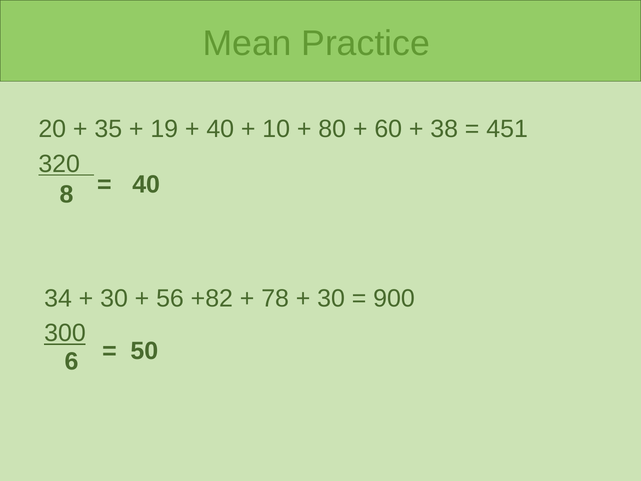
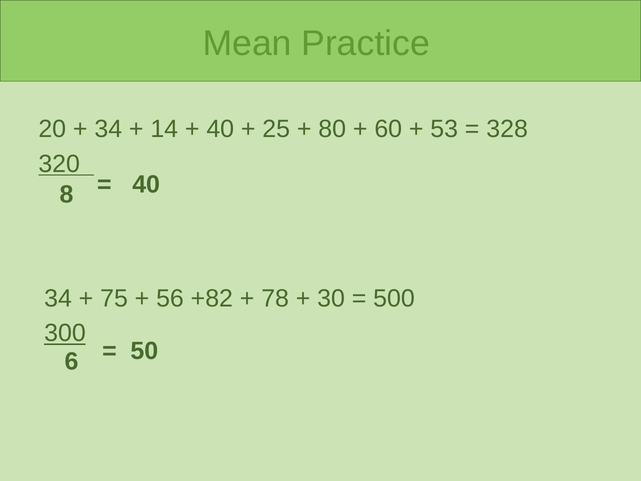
35: 35 -> 34 (108, 129)
19: 19 -> 14 (164, 129)
10: 10 -> 25 (276, 129)
38: 38 -> 53 (444, 129)
451: 451 -> 328 (507, 129)
30: 30 -> 75 (114, 298)
900: 900 -> 500 (394, 298)
